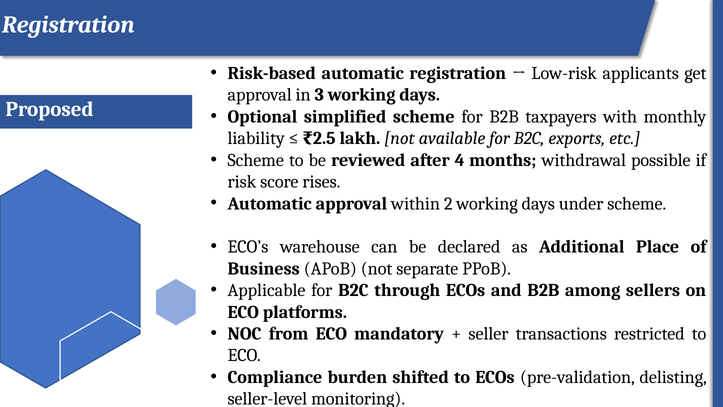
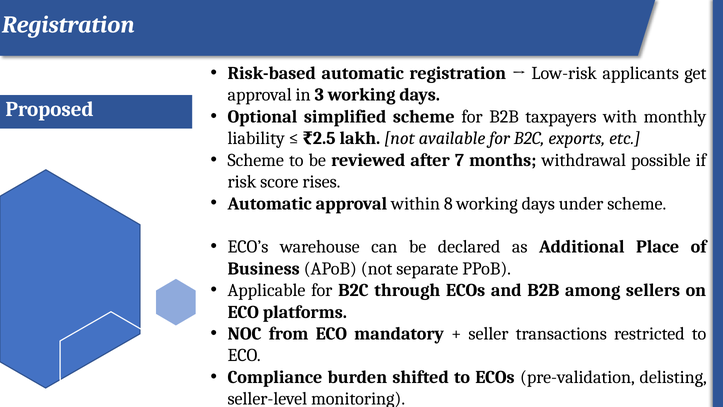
4: 4 -> 7 (459, 160)
2: 2 -> 8 (448, 203)
